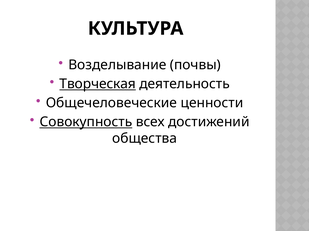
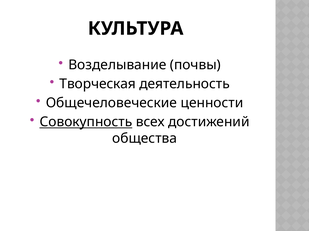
Творческая underline: present -> none (98, 84)
